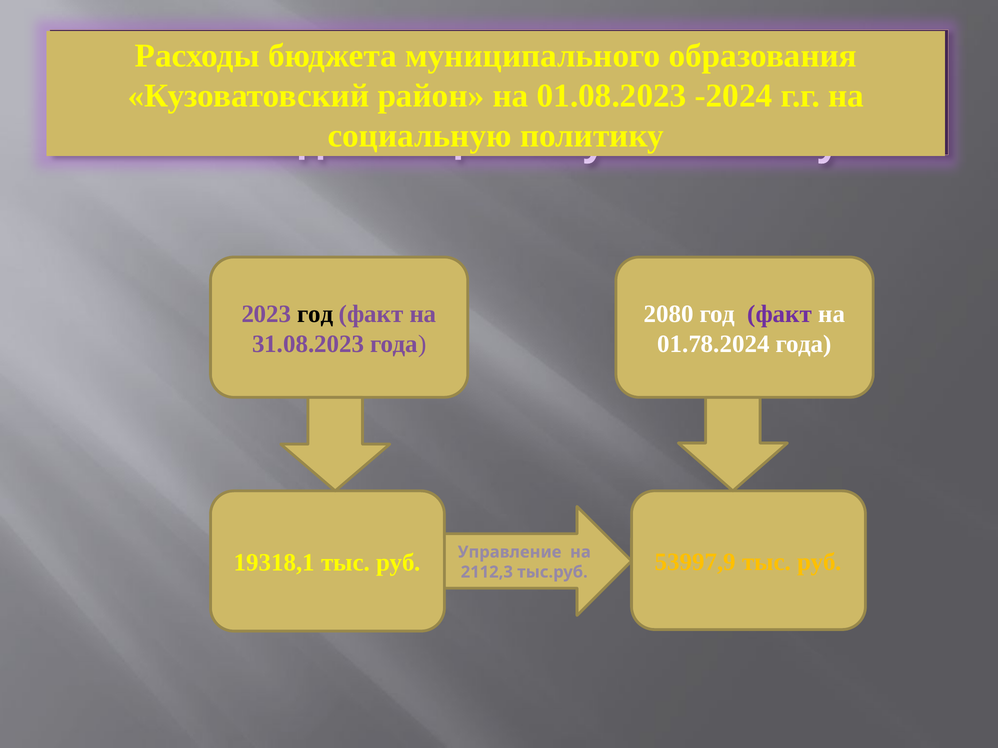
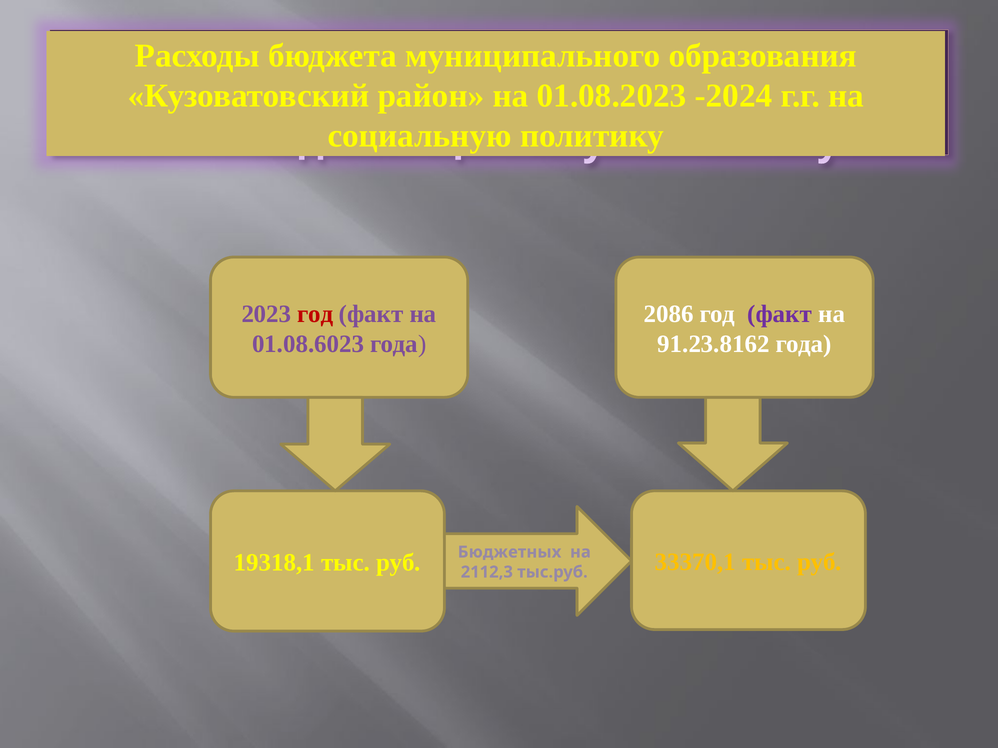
год colour: black -> red (315, 314)
2080: 2080 -> 2086 (669, 314)
31.08.2023: 31.08.2023 -> 01.08.6023 (308, 344)
01.78.2024: 01.78.2024 -> 91.23.8162 (713, 344)
53997,9: 53997,9 -> 33370,1 (695, 562)
Управление: Управление -> Бюджетных (510, 552)
